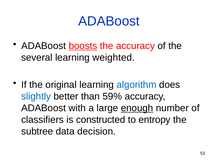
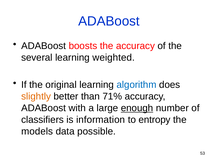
boosts underline: present -> none (83, 46)
slightly colour: blue -> orange (36, 96)
59%: 59% -> 71% (112, 96)
constructed: constructed -> information (101, 119)
subtree: subtree -> models (37, 131)
decision: decision -> possible (97, 131)
